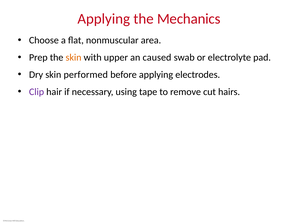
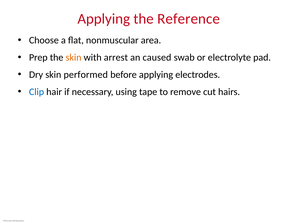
Mechanics: Mechanics -> Reference (189, 19)
upper: upper -> arrest (116, 58)
Clip colour: purple -> blue (37, 92)
